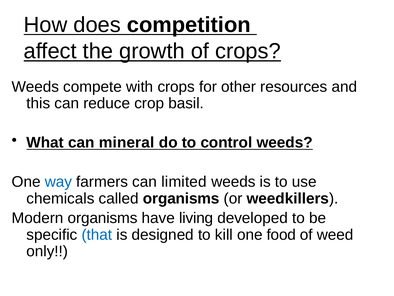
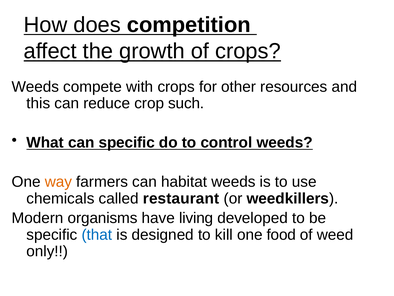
basil: basil -> such (186, 103)
can mineral: mineral -> specific (127, 142)
way colour: blue -> orange (58, 182)
limited: limited -> habitat (184, 182)
called organisms: organisms -> restaurant (181, 198)
